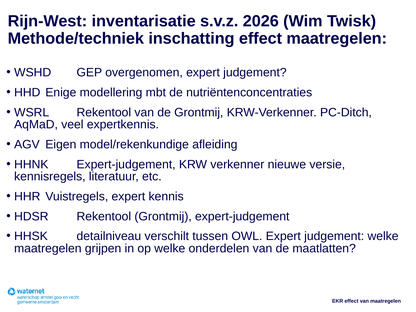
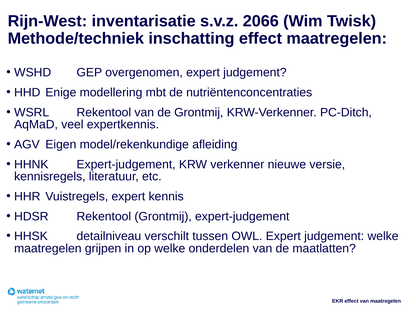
2026: 2026 -> 2066 (261, 21)
